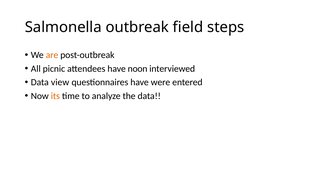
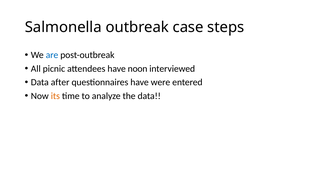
field: field -> case (188, 27)
are colour: orange -> blue (52, 55)
view: view -> after (60, 82)
